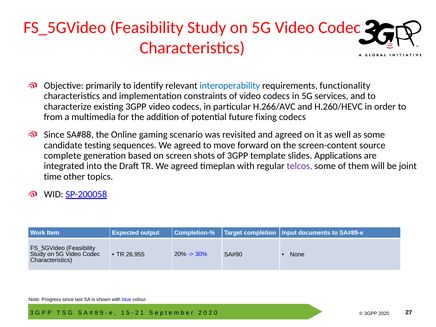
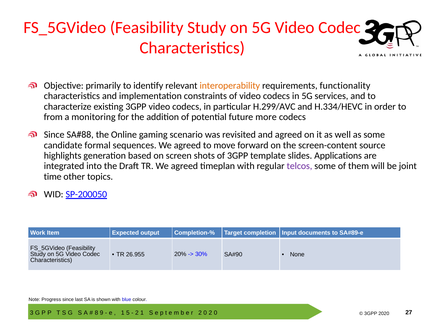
interoperability colour: blue -> orange (230, 86)
H.266/AVC: H.266/AVC -> H.299/AVC (274, 107)
H.260/HEVC: H.260/HEVC -> H.334/HEVC (339, 107)
multimedia: multimedia -> monitoring (94, 117)
fixing: fixing -> more (266, 117)
testing: testing -> formal (98, 145)
complete: complete -> highlights (63, 156)
SP-200058: SP-200058 -> SP-200050 (86, 194)
